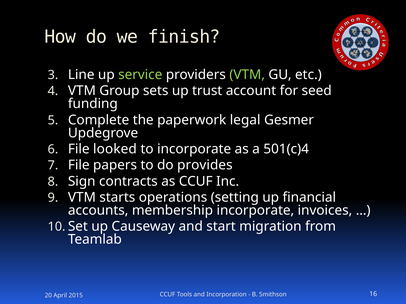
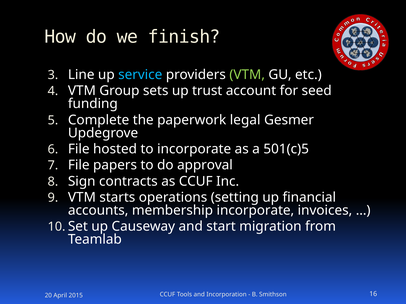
service colour: light green -> light blue (140, 75)
looked: looked -> hosted (115, 149)
501(c)4: 501(c)4 -> 501(c)5 (286, 149)
provides: provides -> approval (205, 165)
